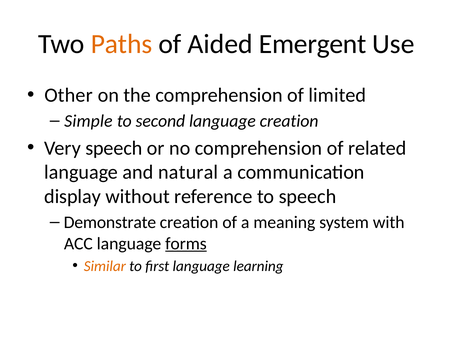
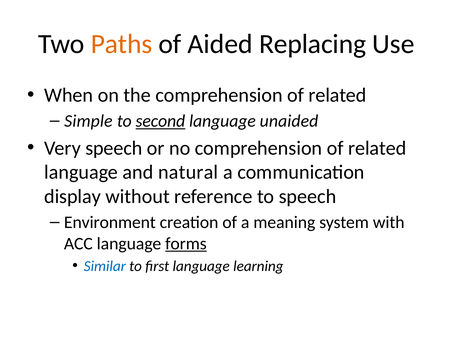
Emergent: Emergent -> Replacing (313, 44)
Other: Other -> When (69, 95)
the comprehension of limited: limited -> related (337, 95)
second underline: none -> present (160, 121)
language creation: creation -> unaided (289, 121)
Demonstrate: Demonstrate -> Environment (110, 222)
Similar colour: orange -> blue (105, 266)
